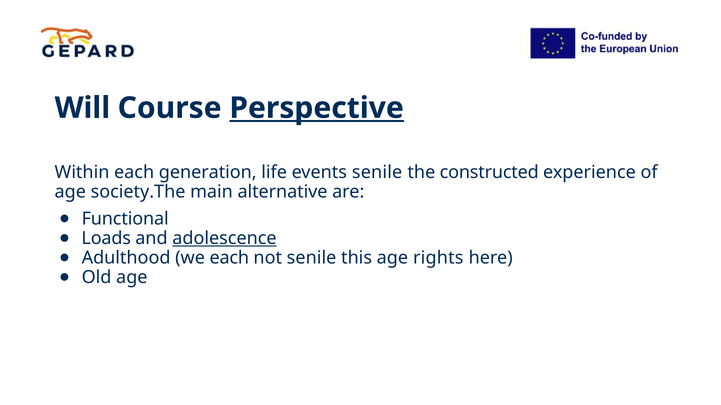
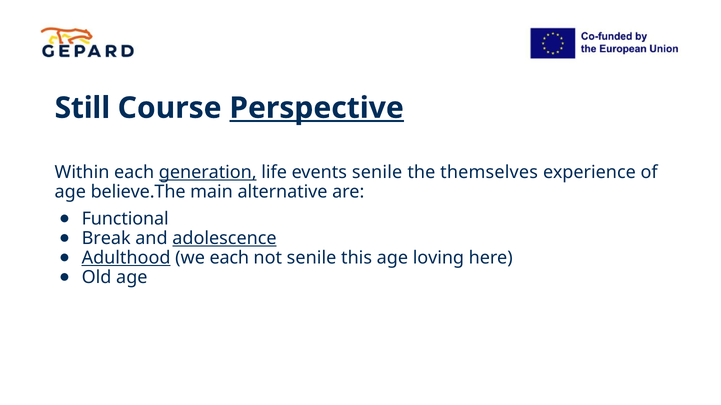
Will: Will -> Still (82, 108)
generation underline: none -> present (208, 173)
constructed: constructed -> themselves (489, 173)
society.The: society.The -> believe.The (138, 192)
Loads: Loads -> Break (106, 239)
Adulthood underline: none -> present (126, 258)
rights: rights -> loving (438, 258)
